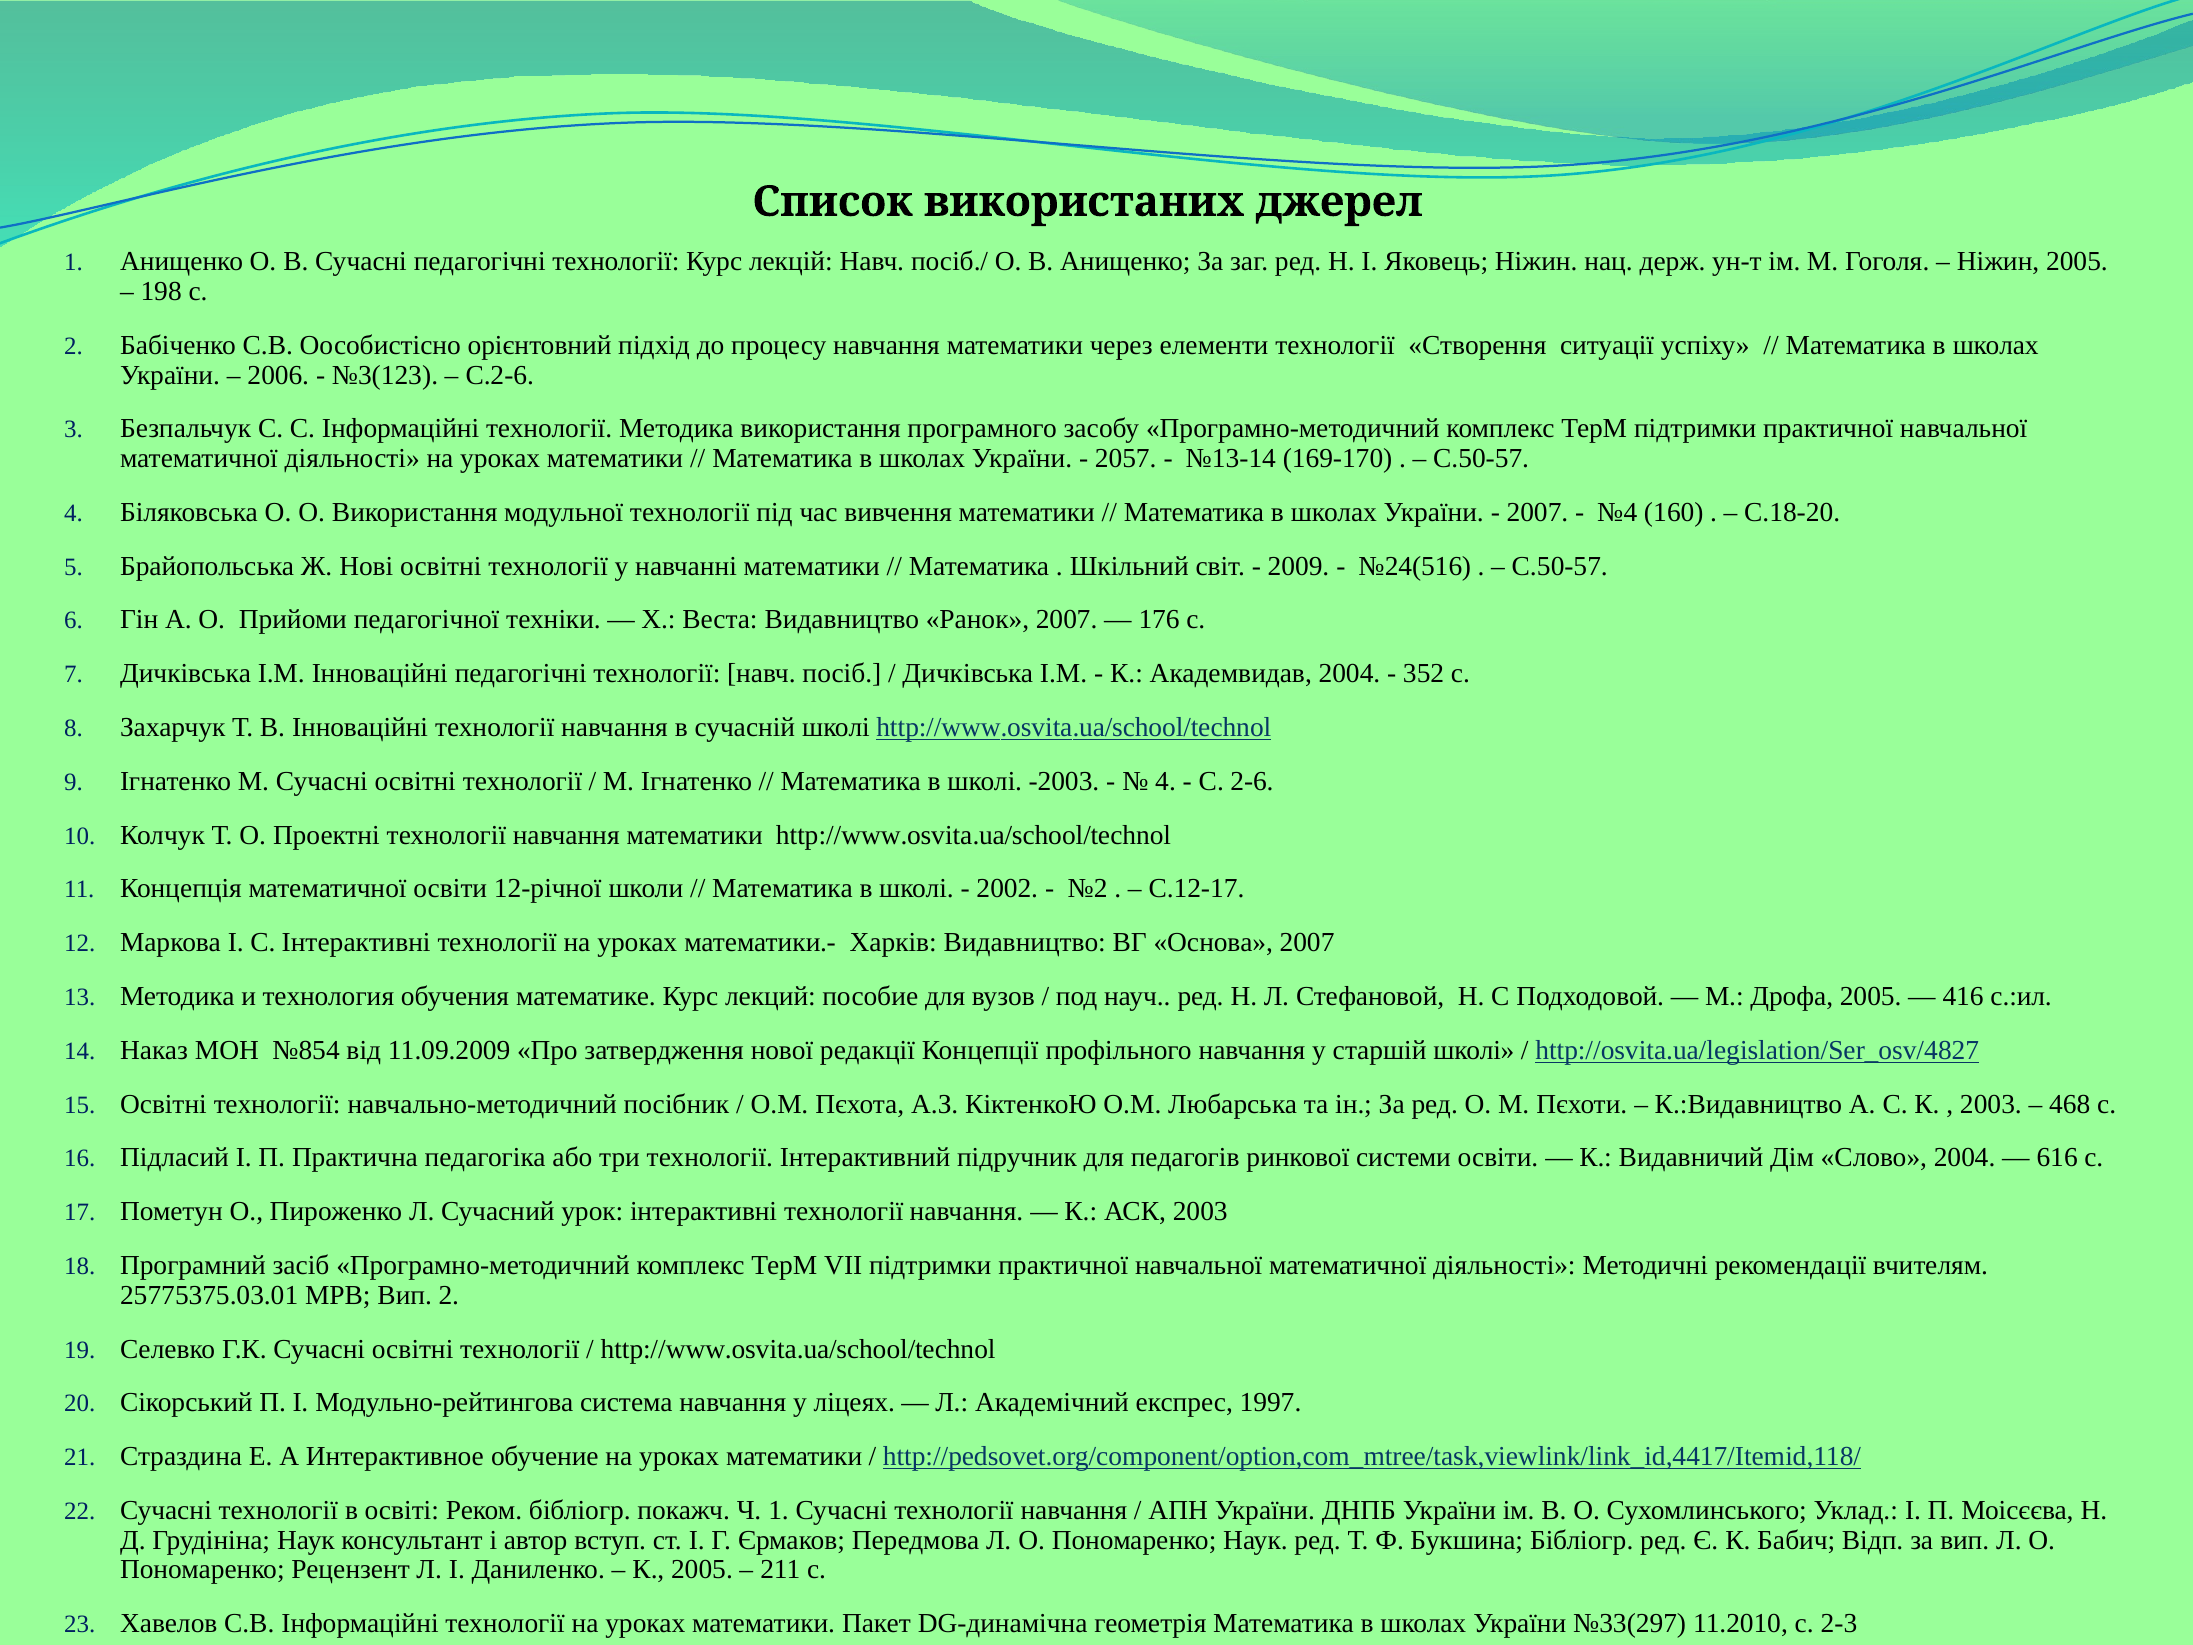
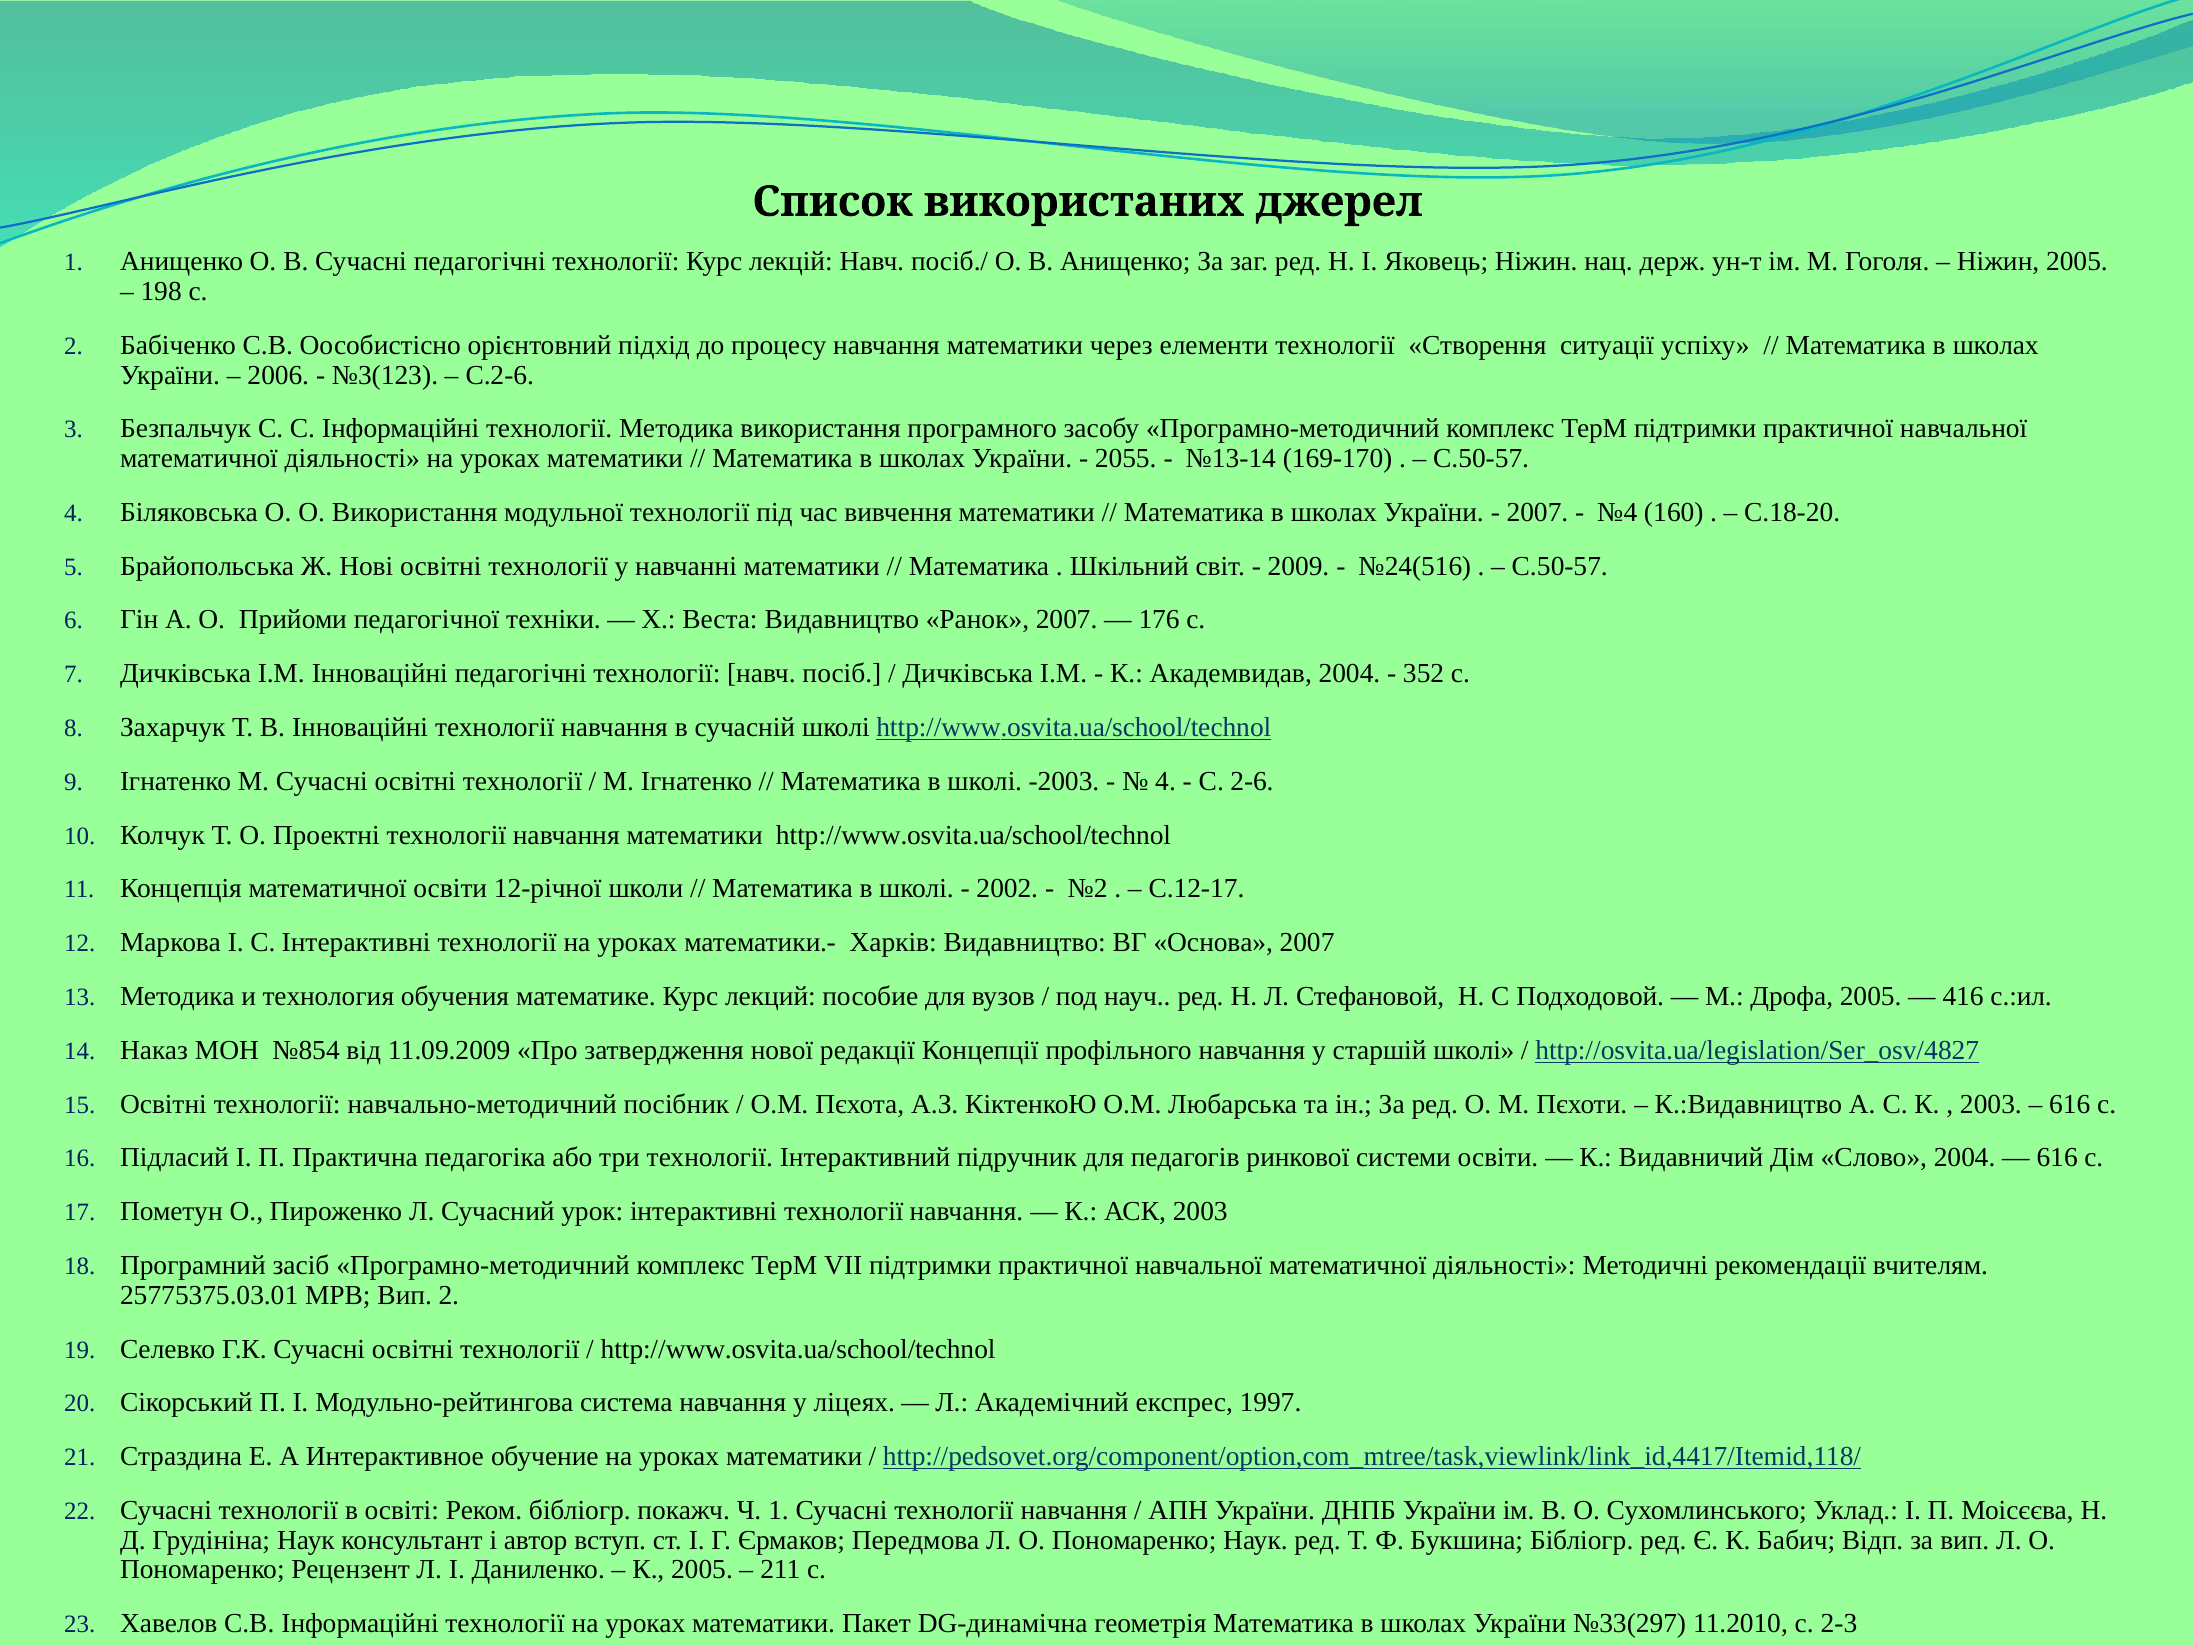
2057: 2057 -> 2055 (1126, 458)
468: 468 -> 616 (2070, 1104)
